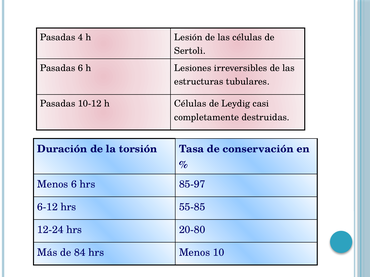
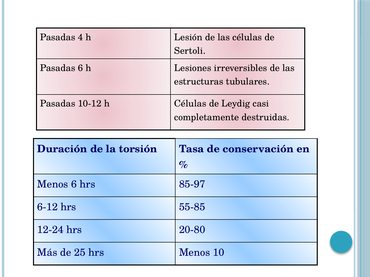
84: 84 -> 25 (80, 253)
